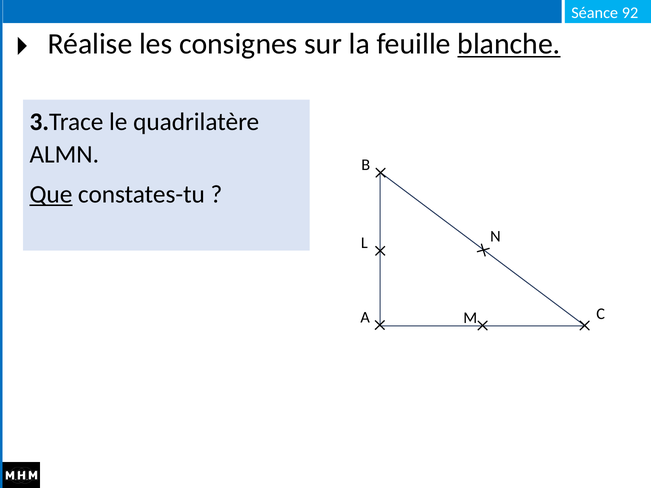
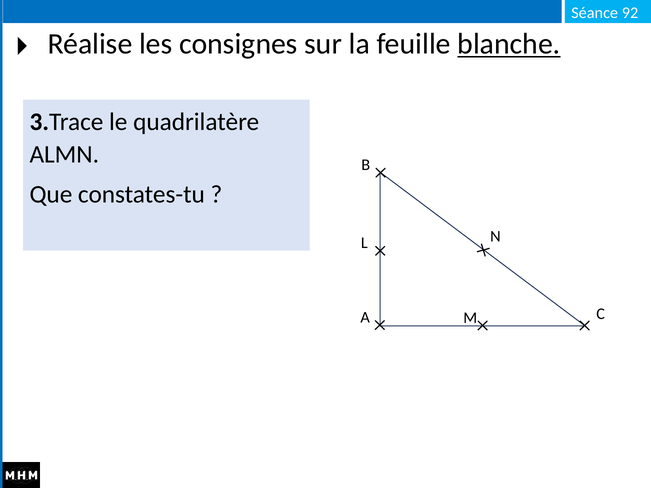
Que underline: present -> none (51, 194)
